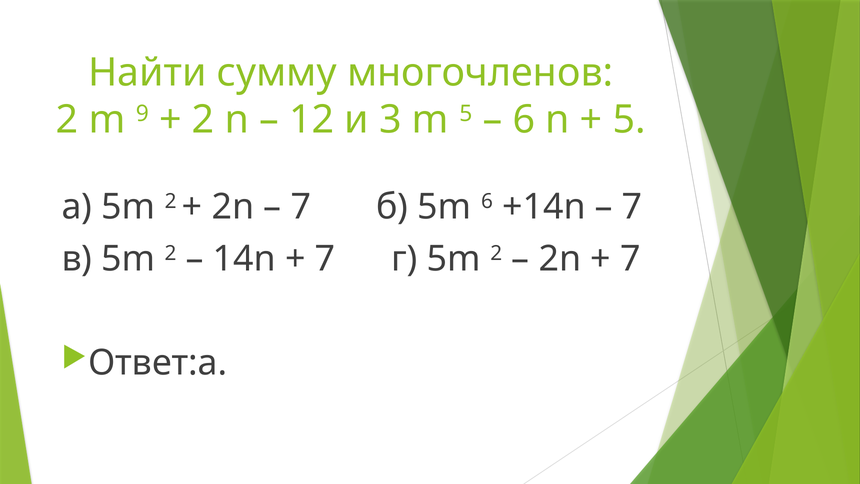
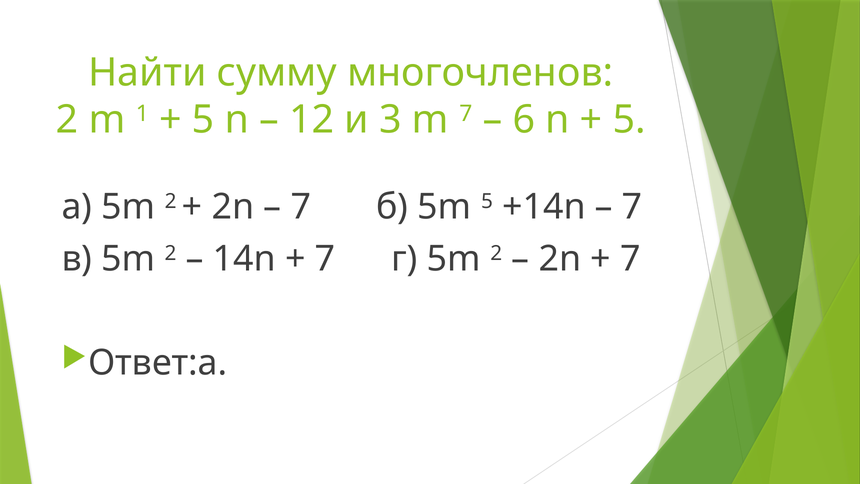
9: 9 -> 1 (142, 114)
2: 2 -> 5 (203, 120)
m 5: 5 -> 7 (466, 114)
5m 6: 6 -> 5 (487, 201)
